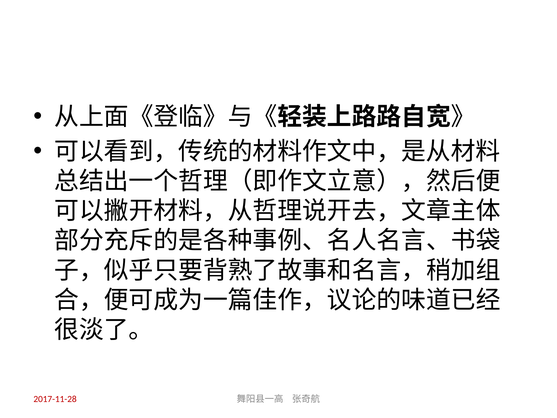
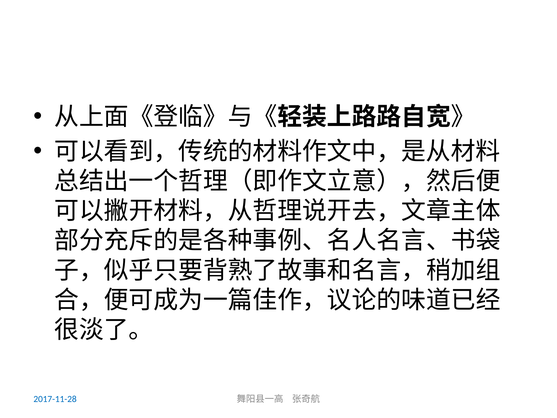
2017-11-28 colour: red -> blue (55, 399)
